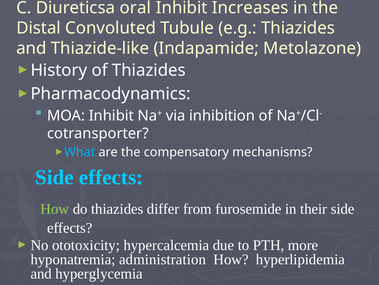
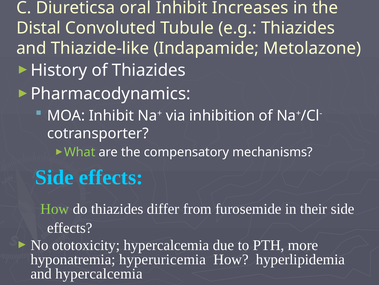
What colour: light blue -> light green (80, 152)
administration: administration -> hyperuricemia (163, 259)
and hyperglycemia: hyperglycemia -> hypercalcemia (99, 273)
